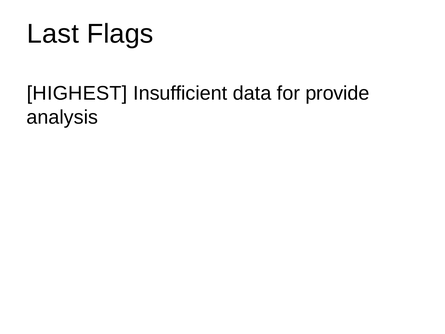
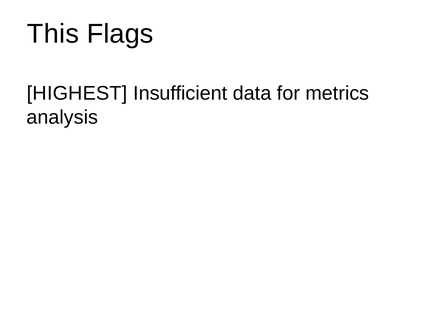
Last: Last -> This (53, 34)
provide: provide -> metrics (337, 93)
